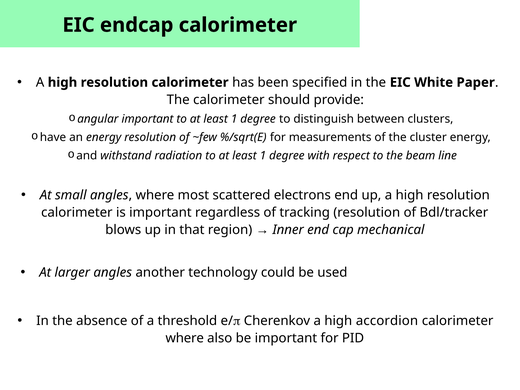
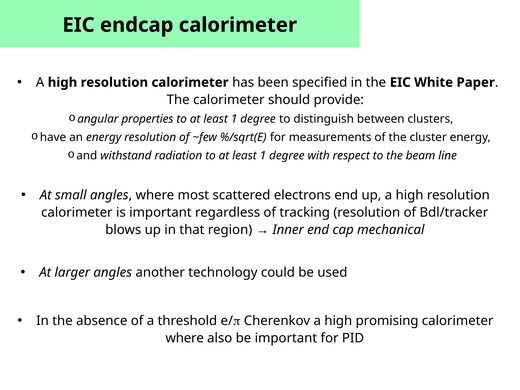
angular important: important -> properties (147, 119)
accordion: accordion -> promising (387, 321)
